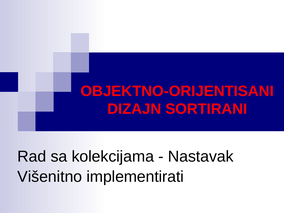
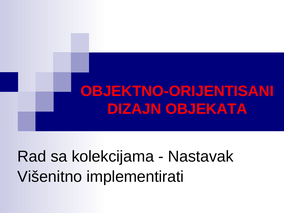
SORTIRANI: SORTIRANI -> OBJEKATA (206, 109)
